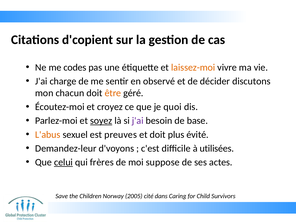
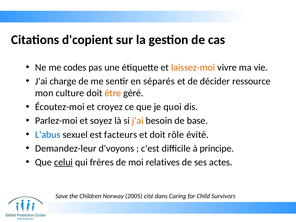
observé: observé -> séparés (159, 81)
discutons: discutons -> ressource (251, 81)
chacun: chacun -> culture (70, 93)
soyez underline: present -> none (101, 121)
j'ai colour: purple -> orange (138, 121)
L'abus colour: orange -> blue (48, 135)
preuves: preuves -> facteurs (121, 135)
plus: plus -> rôle (176, 135)
utilisées: utilisées -> principe (217, 148)
suppose: suppose -> relatives (163, 162)
